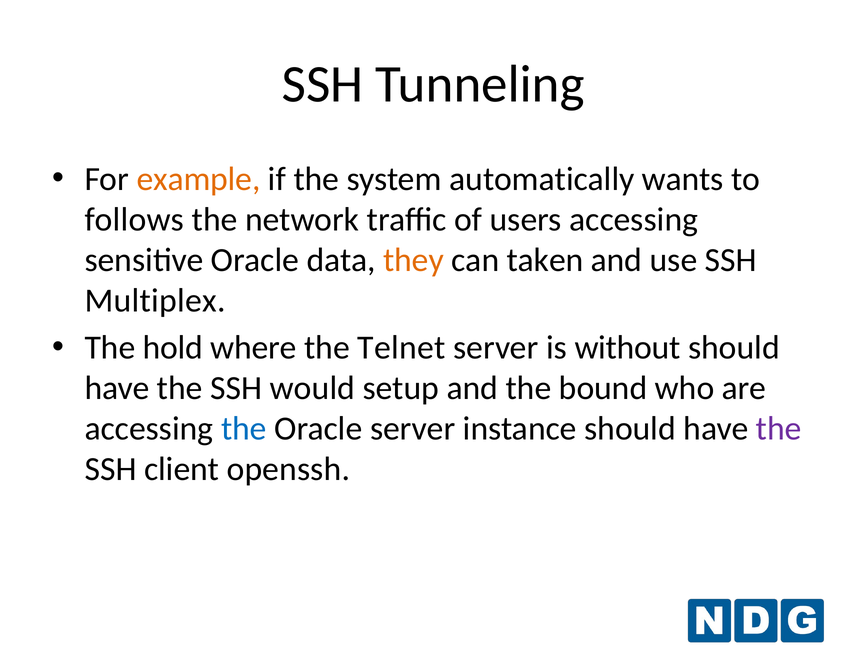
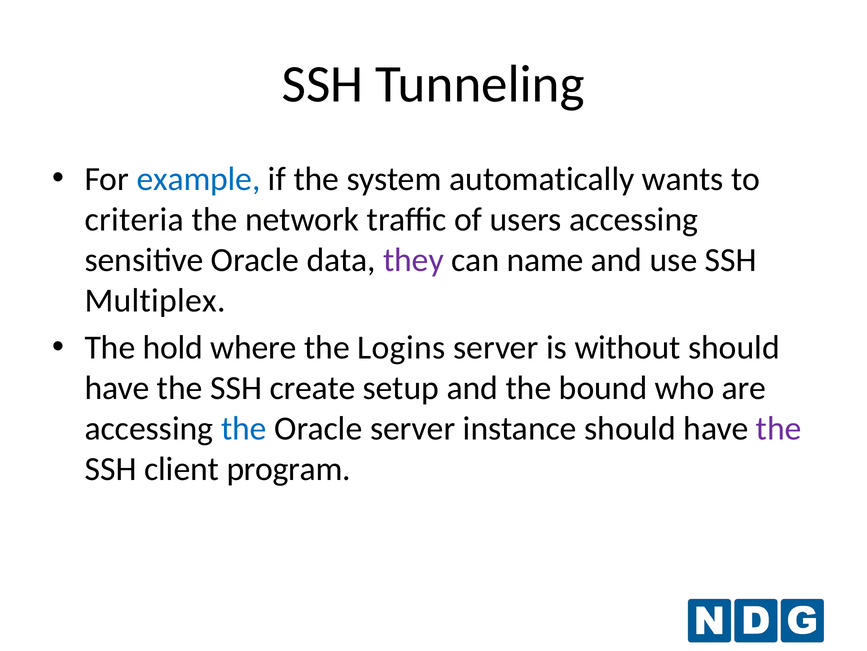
example colour: orange -> blue (198, 179)
follows: follows -> criteria (134, 219)
they colour: orange -> purple (413, 260)
taken: taken -> name (545, 260)
Telnet: Telnet -> Logins (401, 347)
would: would -> create (313, 388)
openssh: openssh -> program (289, 469)
